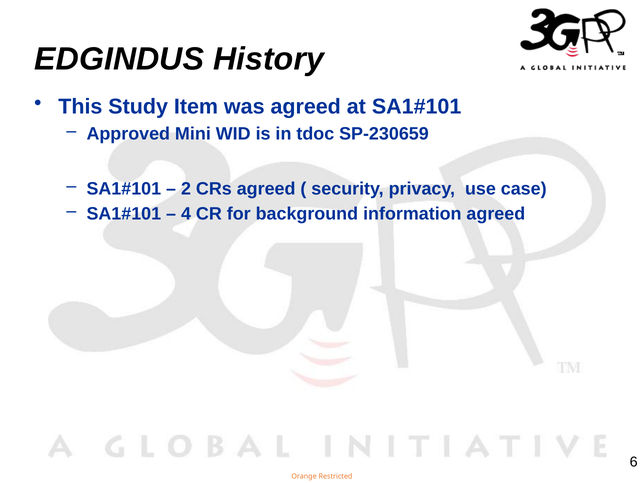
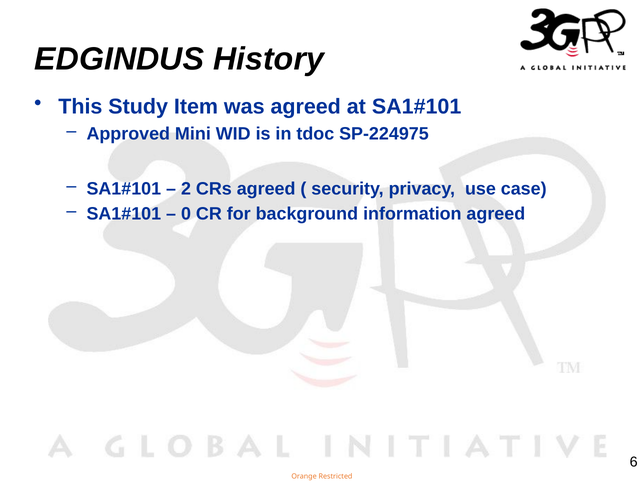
SP-230659: SP-230659 -> SP-224975 (384, 134)
4: 4 -> 0 (186, 214)
